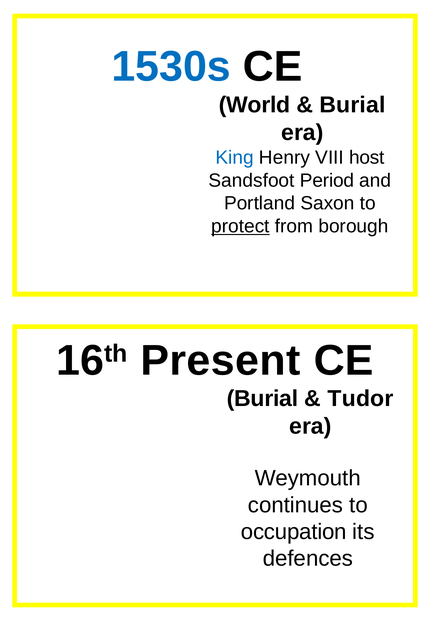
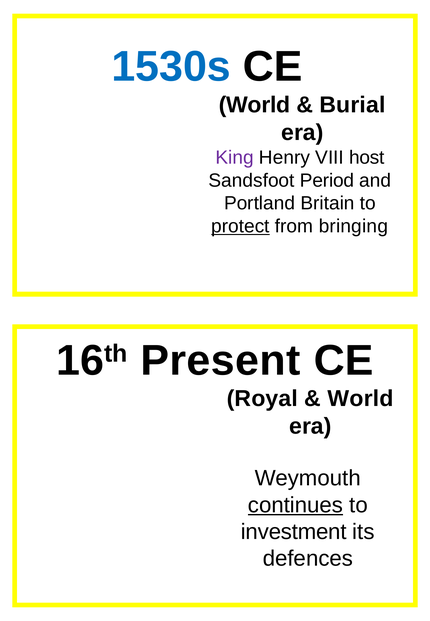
King colour: blue -> purple (235, 157)
Saxon: Saxon -> Britain (327, 203)
borough: borough -> bringing (353, 226)
Burial: Burial -> Royal (262, 399)
Tudor: Tudor -> World (360, 399)
continues underline: none -> present (296, 505)
occupation: occupation -> investment (294, 532)
